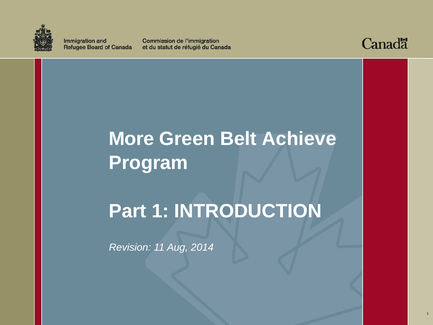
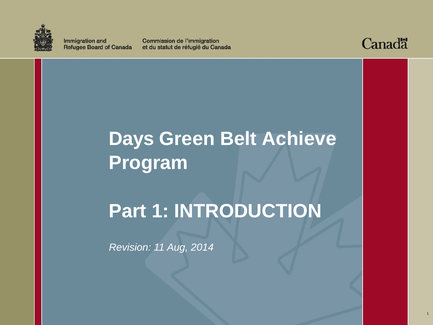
More: More -> Days (132, 139)
